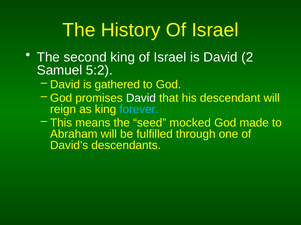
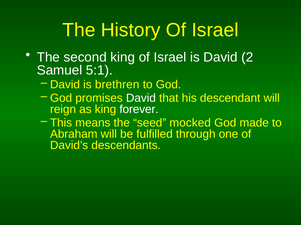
5:2: 5:2 -> 5:1 (99, 70)
gathered: gathered -> brethren (117, 85)
forever colour: light blue -> white (139, 110)
